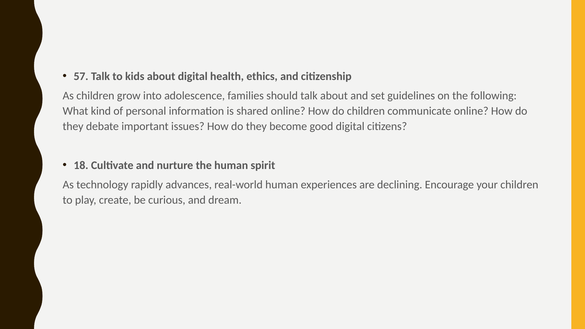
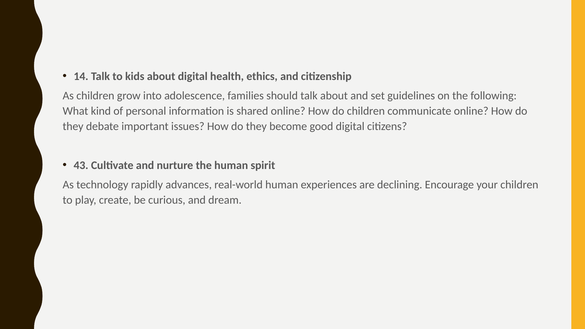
57: 57 -> 14 (81, 76)
18: 18 -> 43 (81, 165)
